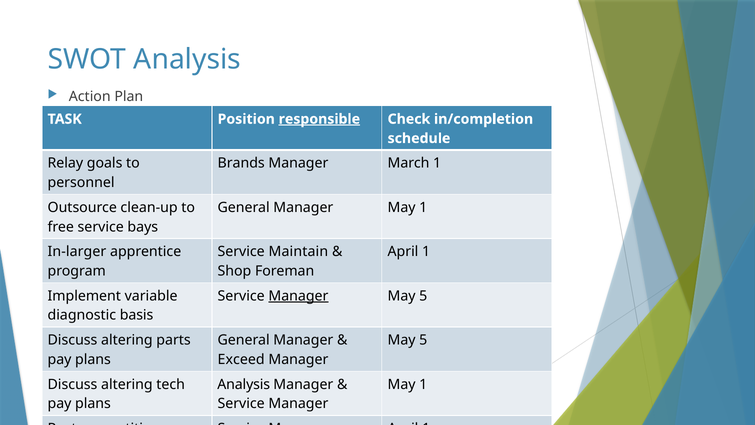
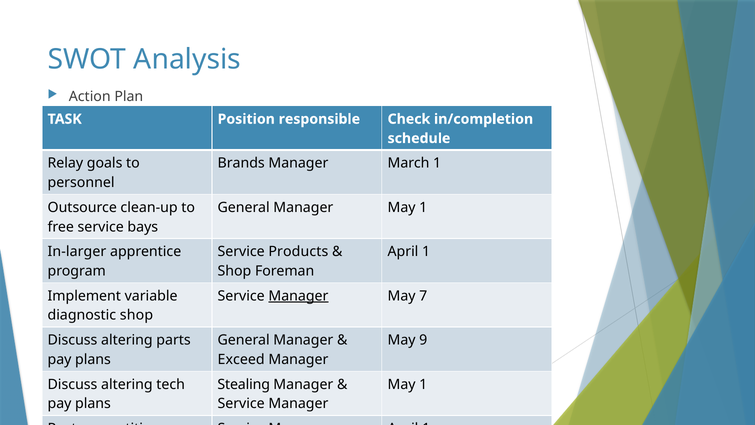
responsible underline: present -> none (319, 119)
Maintain: Maintain -> Products (298, 252)
5: 5 -> 7 (423, 296)
diagnostic basis: basis -> shop (136, 315)
5: 5 -> 9 (423, 340)
Analysis: Analysis -> Stealing (244, 384)
